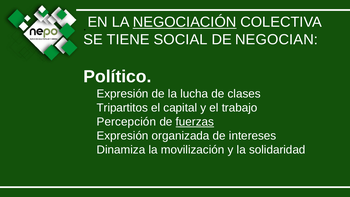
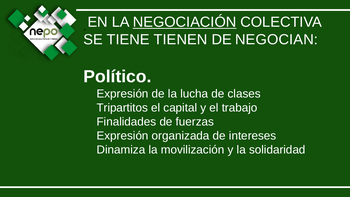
SOCIAL: SOCIAL -> TIENEN (181, 40)
Percepción: Percepción -> Finalidades (126, 122)
fuerzas underline: present -> none (195, 122)
